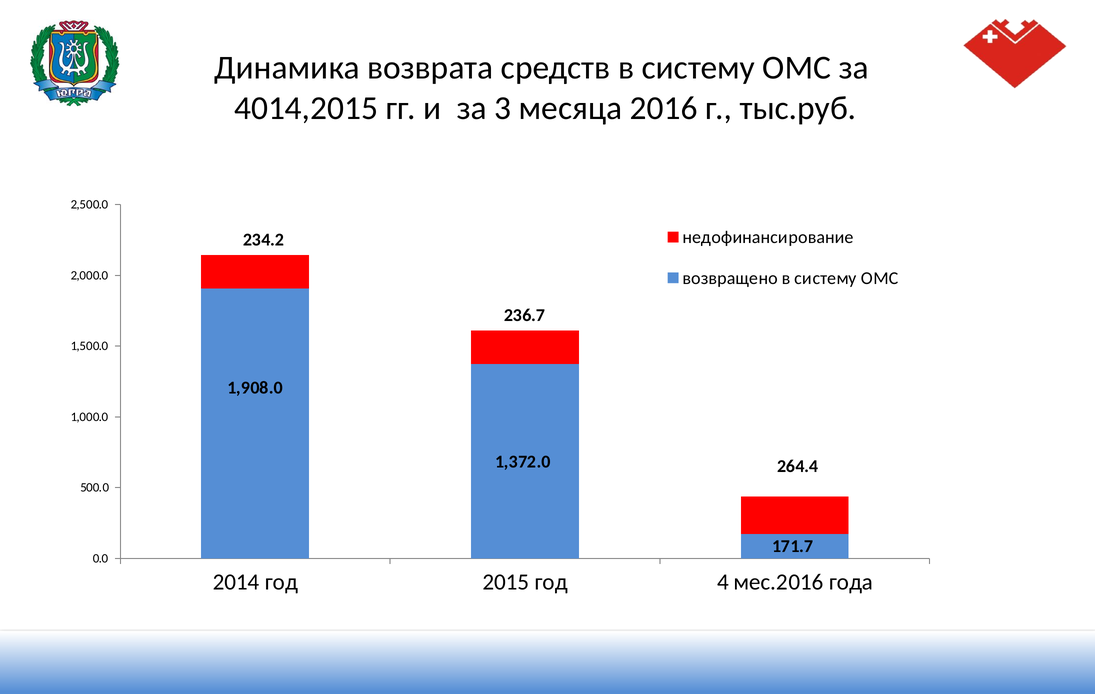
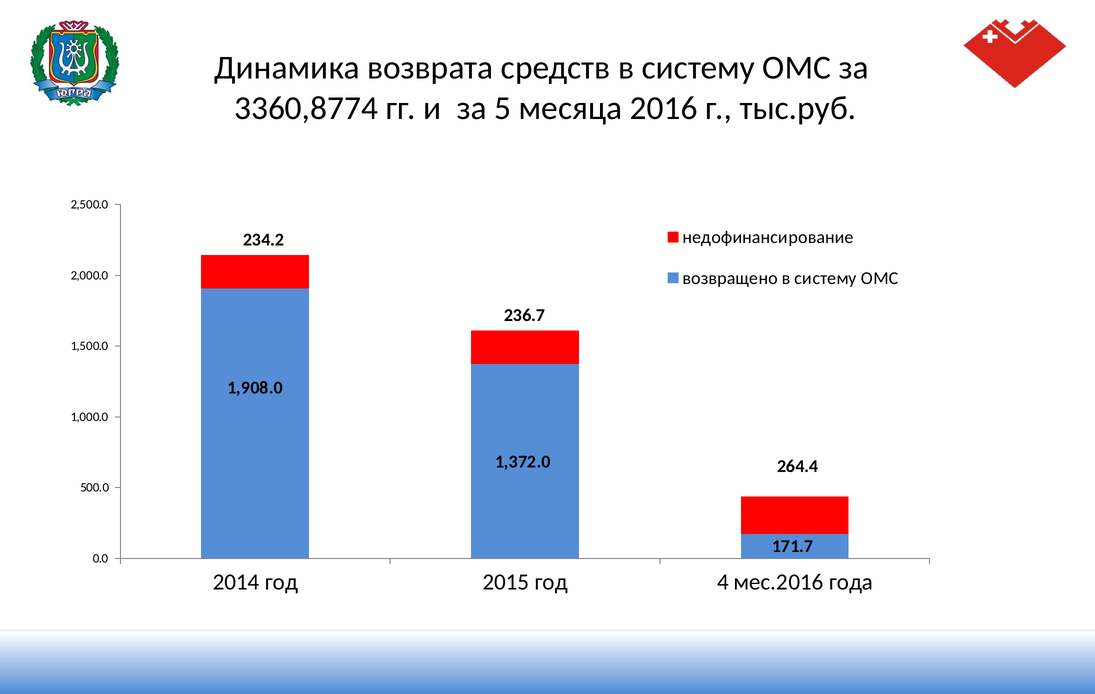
4014,2015: 4014,2015 -> 3360,8774 (306, 108)
3: 3 -> 5 (503, 108)
